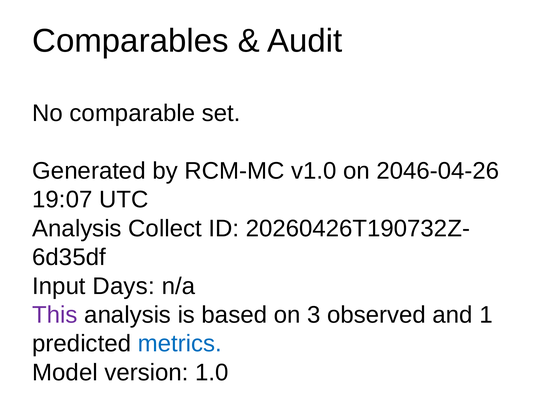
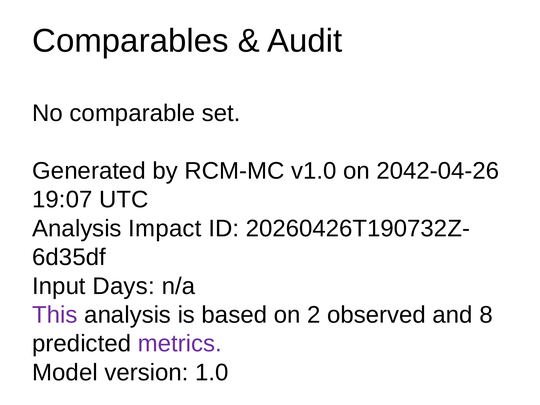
2046-04-26: 2046-04-26 -> 2042-04-26 (438, 171)
Collect: Collect -> Impact (165, 228)
3: 3 -> 2 (314, 315)
1: 1 -> 8 (486, 315)
metrics colour: blue -> purple (180, 344)
